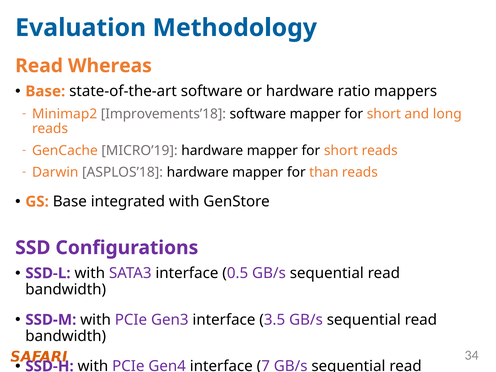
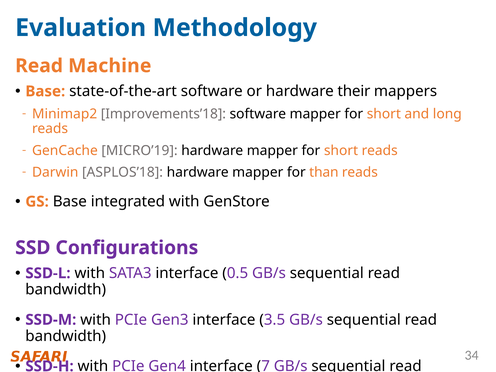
Whereas: Whereas -> Machine (110, 66)
ratio: ratio -> their (354, 91)
